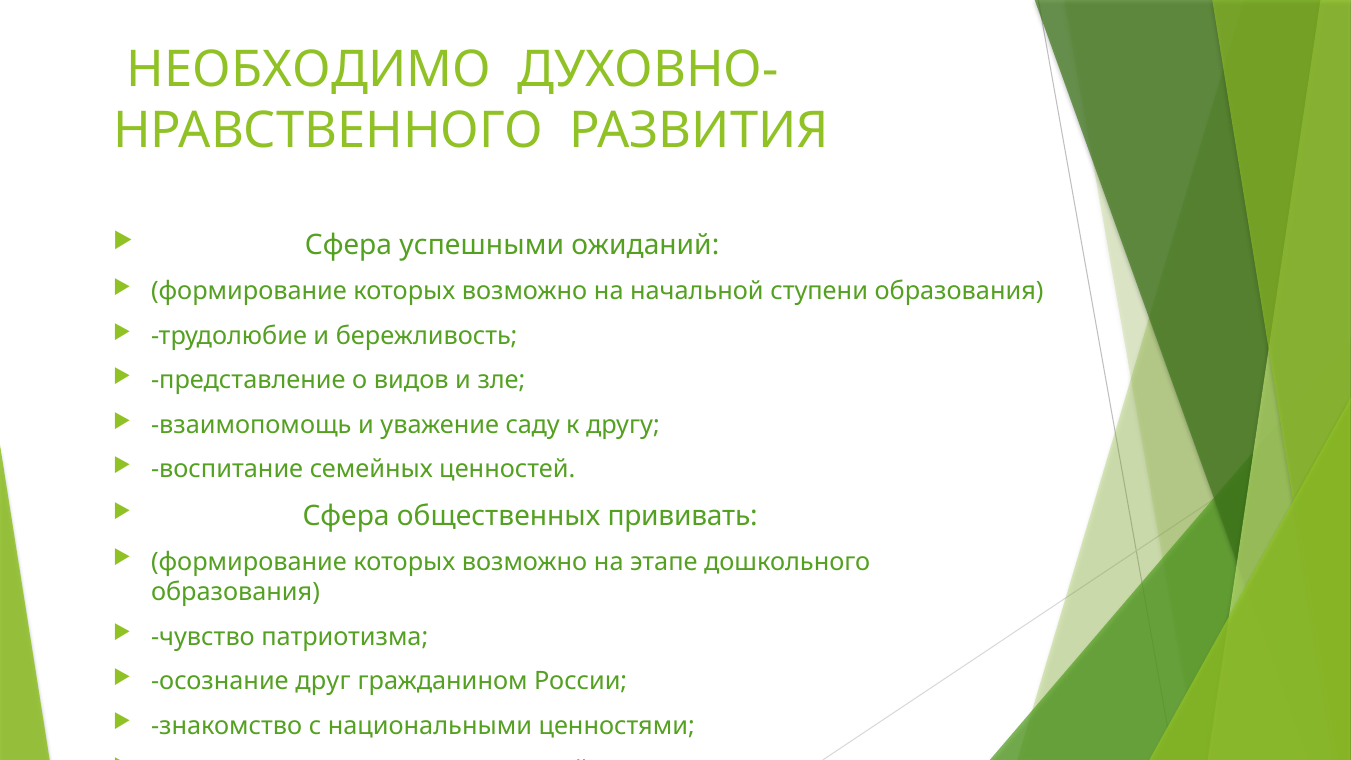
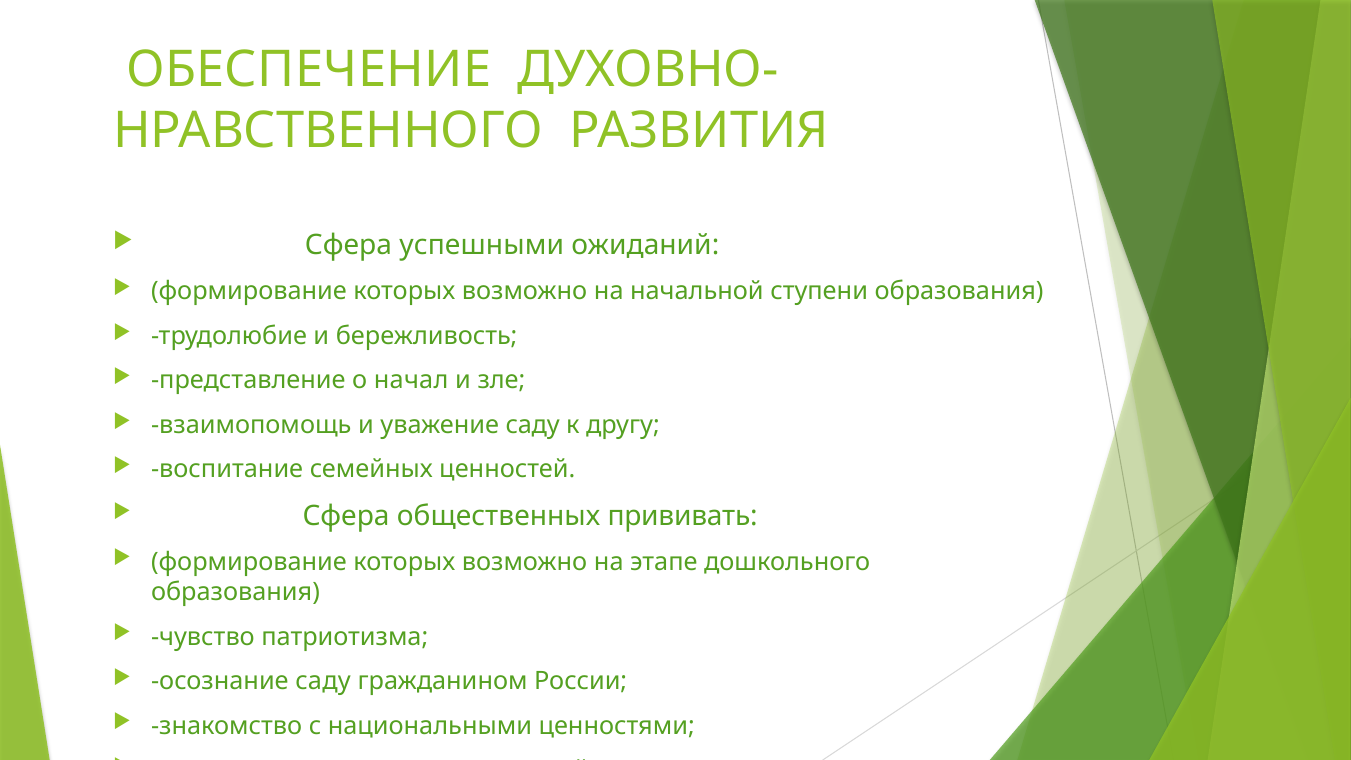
НЕОБХОДИМО: НЕОБХОДИМО -> ОБЕСПЕЧЕНИЕ (309, 70)
видов: видов -> начал (411, 381)
осознание друг: друг -> саду (323, 681)
